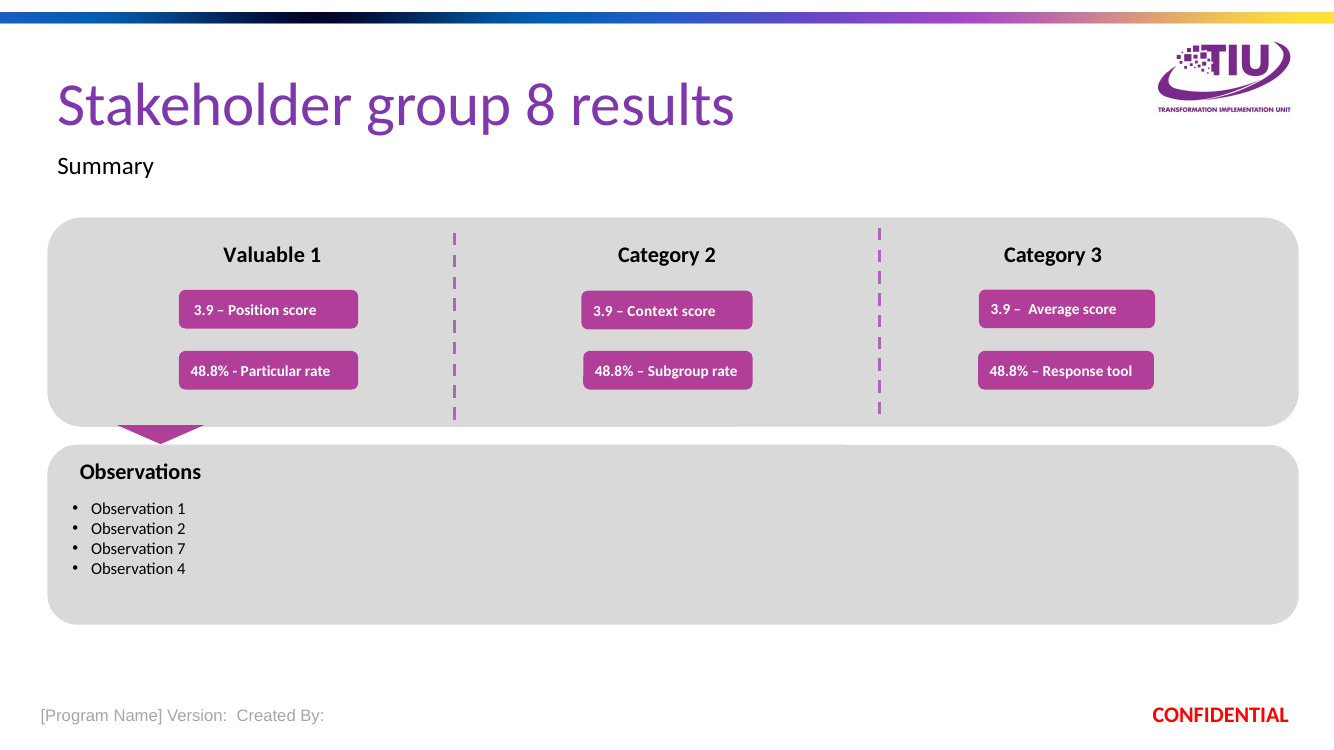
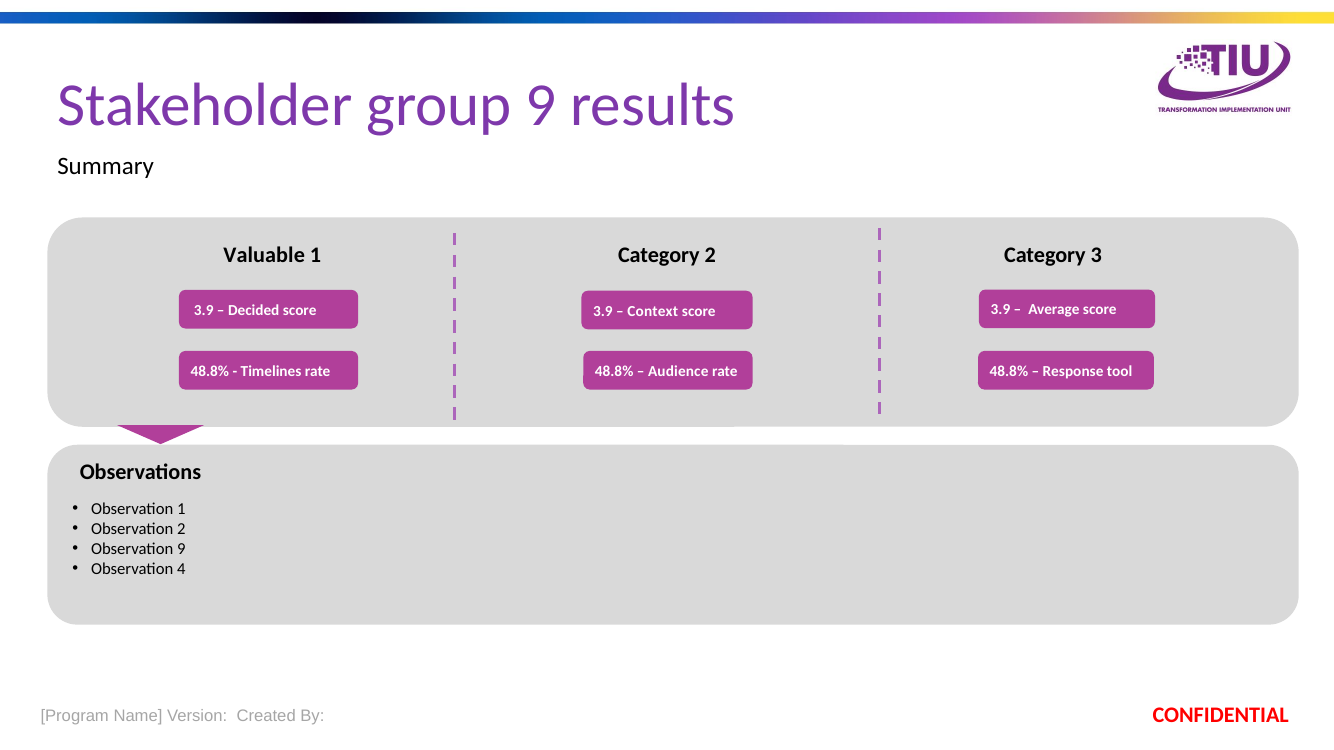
group 8: 8 -> 9 (541, 106)
Position: Position -> Decided (254, 310)
Particular: Particular -> Timelines (271, 371)
Subgroup: Subgroup -> Audience (678, 371)
Observation 7: 7 -> 9 (181, 549)
